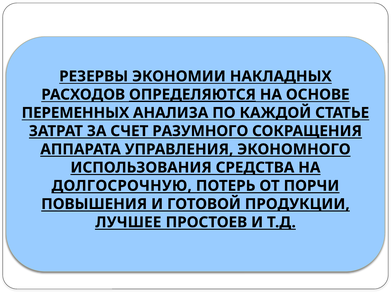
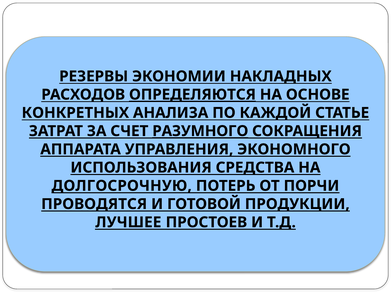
ПЕРЕМЕННЫХ: ПЕРЕМЕННЫХ -> КОНКРЕТНЫХ (75, 113)
РАЗУМНОГО underline: none -> present (200, 131)
ПОВЫШЕНИЯ: ПОВЫШЕНИЯ -> ПРОВОДЯТСЯ (94, 204)
